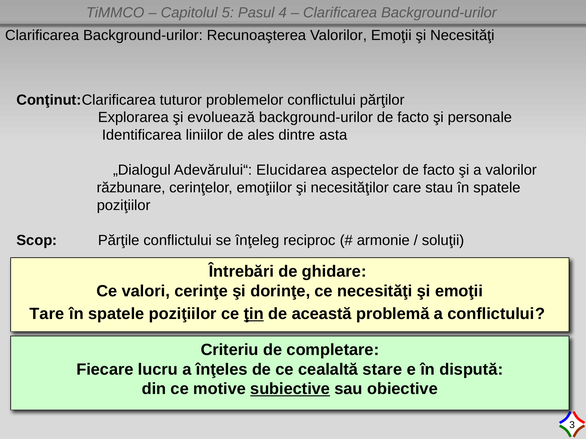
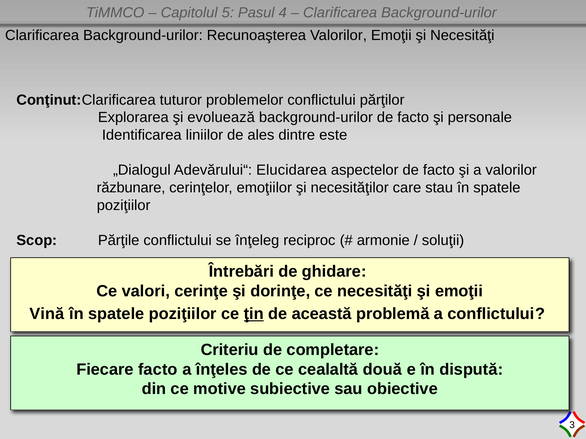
asta: asta -> este (333, 135)
Tare: Tare -> Vină (47, 314)
Fiecare lucru: lucru -> facto (158, 370)
stare: stare -> două (382, 370)
subiective underline: present -> none (290, 389)
